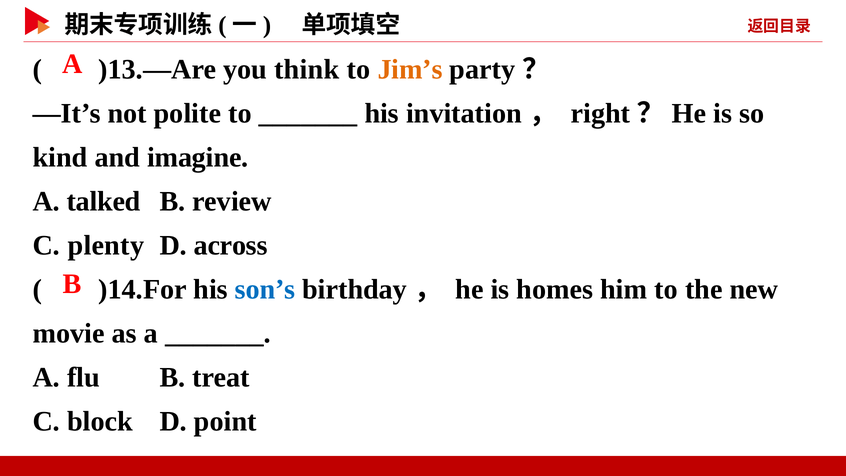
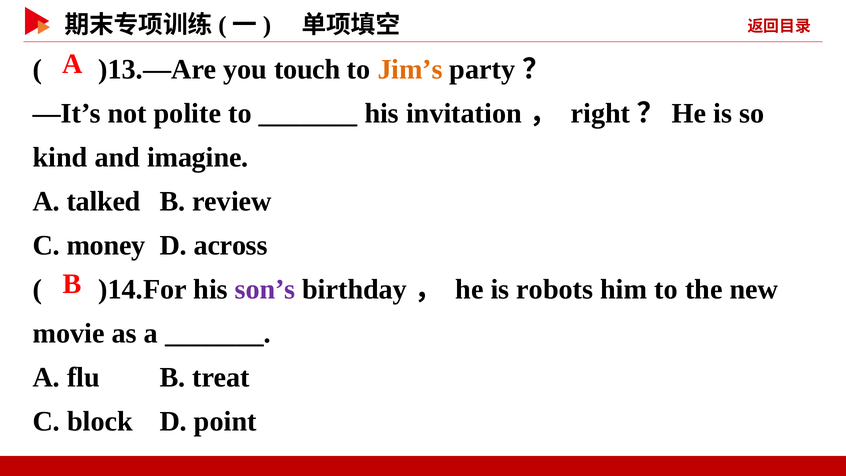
think: think -> touch (307, 69)
plenty: plenty -> money (106, 245)
son’s colour: blue -> purple (265, 289)
homes: homes -> robots (555, 289)
